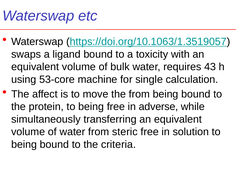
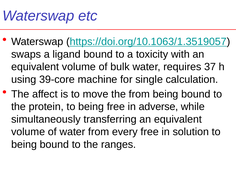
43: 43 -> 37 (210, 67)
53-core: 53-core -> 39-core (57, 79)
steric: steric -> every (125, 132)
criteria: criteria -> ranges (119, 144)
